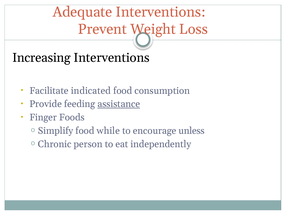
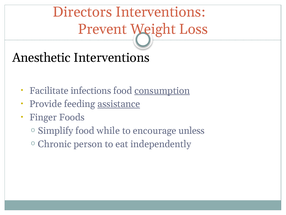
Adequate: Adequate -> Directors (82, 12)
Increasing: Increasing -> Anesthetic (41, 58)
indicated: indicated -> infections (91, 90)
consumption underline: none -> present (162, 90)
